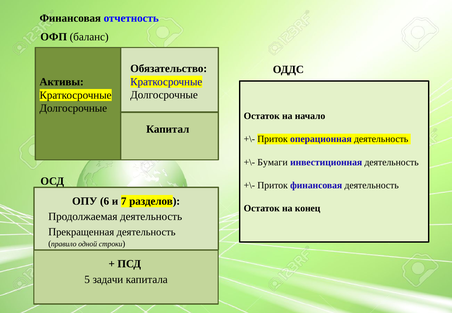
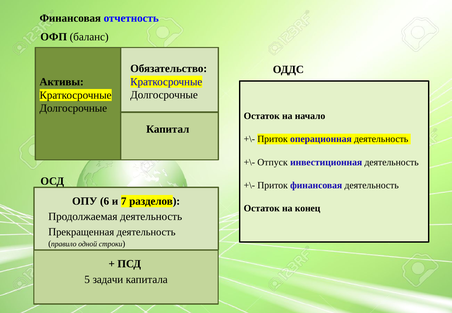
Бумаги: Бумаги -> Отпуск (273, 162)
